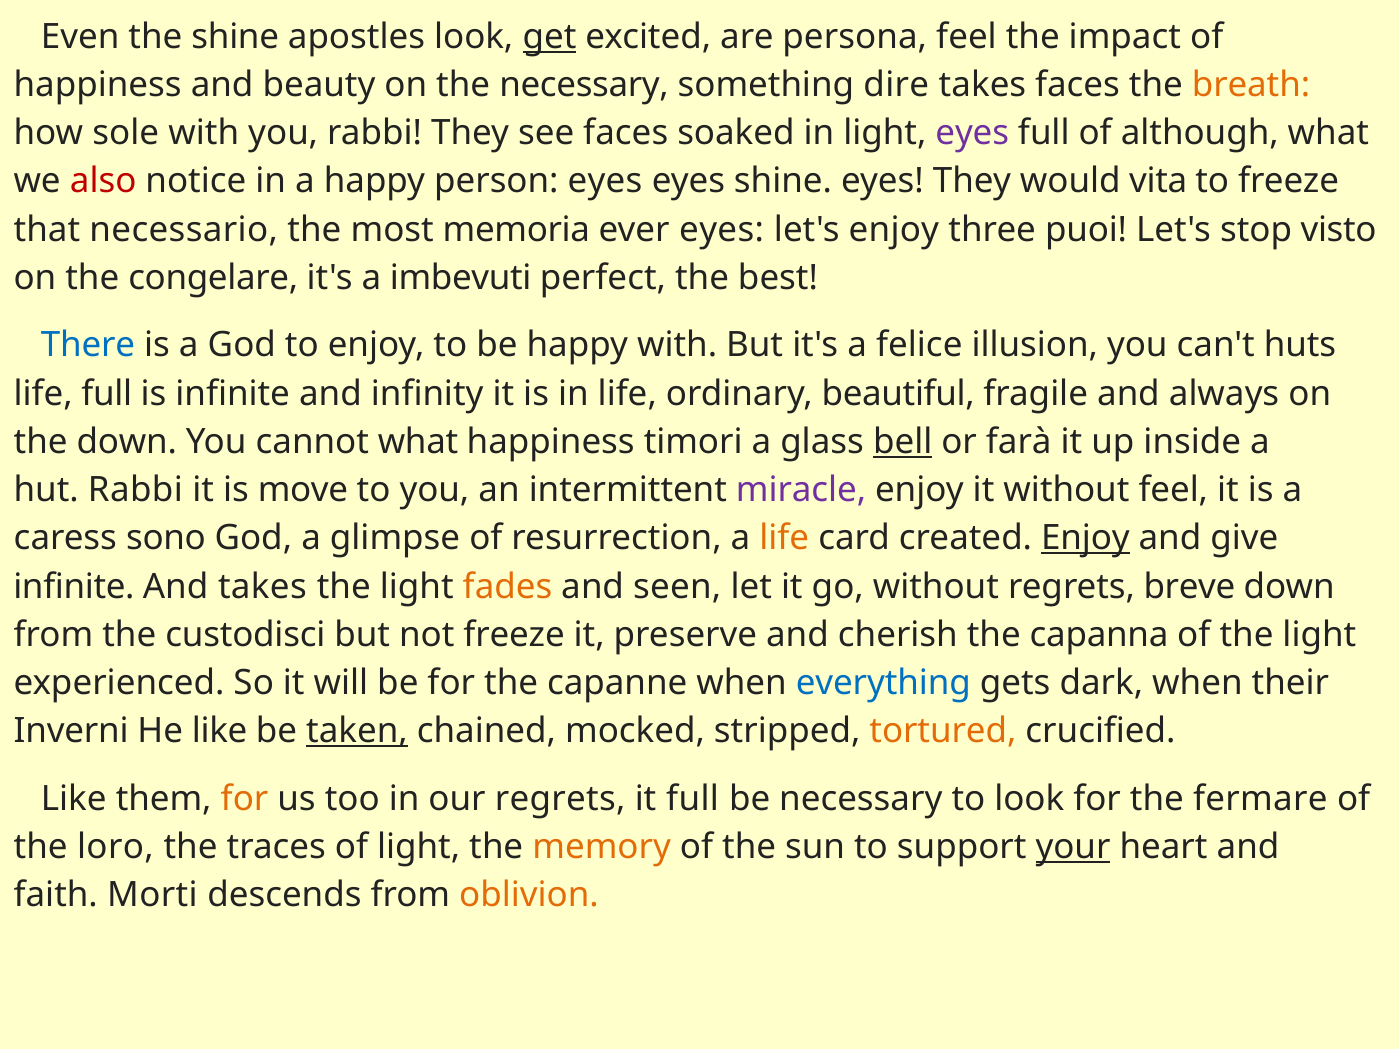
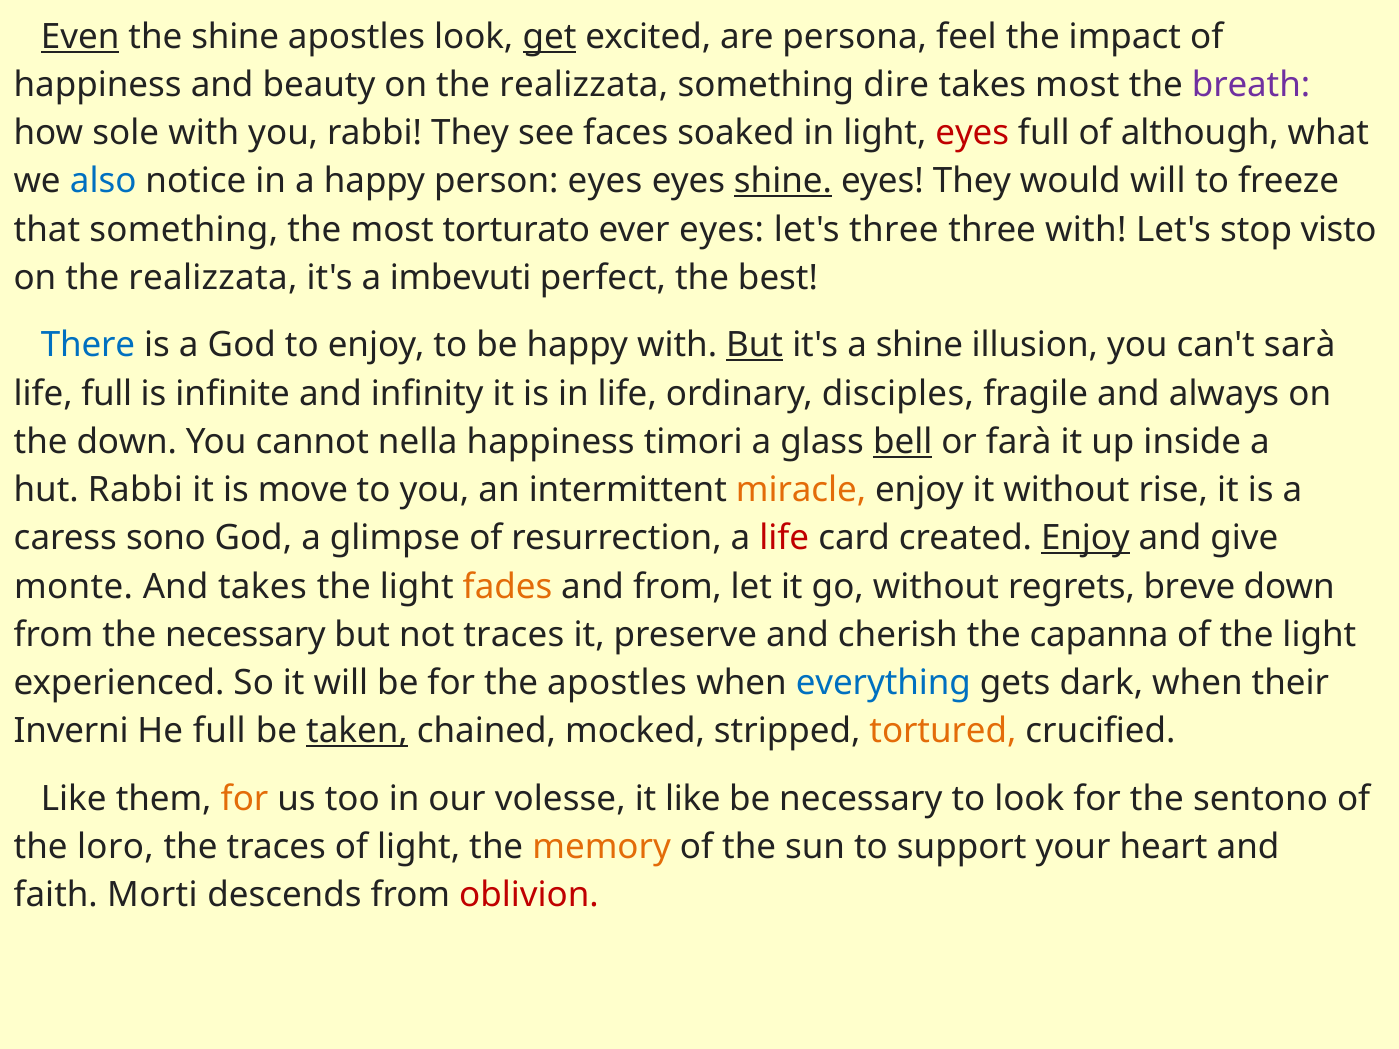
Even underline: none -> present (80, 37)
beauty on the necessary: necessary -> realizzata (584, 85)
takes faces: faces -> most (1077, 85)
breath colour: orange -> purple (1251, 85)
eyes colour: purple -> red (972, 133)
also colour: red -> blue (103, 181)
shine underline: none -> present (783, 181)
would vita: vita -> will (1158, 181)
that necessario: necessario -> something (184, 230)
memoria: memoria -> torturato (516, 230)
let's enjoy: enjoy -> three (894, 230)
three puoi: puoi -> with (1086, 230)
congelare: congelare -> realizzata (213, 278)
But underline: none -> present (755, 345)
a felice: felice -> shine (919, 345)
huts: huts -> sarà (1300, 345)
beautiful: beautiful -> disciples (898, 394)
cannot what: what -> nella (418, 442)
miracle colour: purple -> orange (801, 490)
without feel: feel -> rise (1173, 490)
life colour: orange -> red (784, 538)
infinite: infinite -> monte (74, 587)
and seen: seen -> from (678, 587)
the custodisci: custodisci -> necessary (245, 635)
not freeze: freeze -> traces (514, 635)
the capanne: capanne -> apostles (617, 683)
He like: like -> full (219, 731)
our regrets: regrets -> volesse (560, 799)
it full: full -> like (693, 799)
fermare: fermare -> sentono (1261, 799)
your underline: present -> none (1073, 847)
oblivion colour: orange -> red (529, 896)
